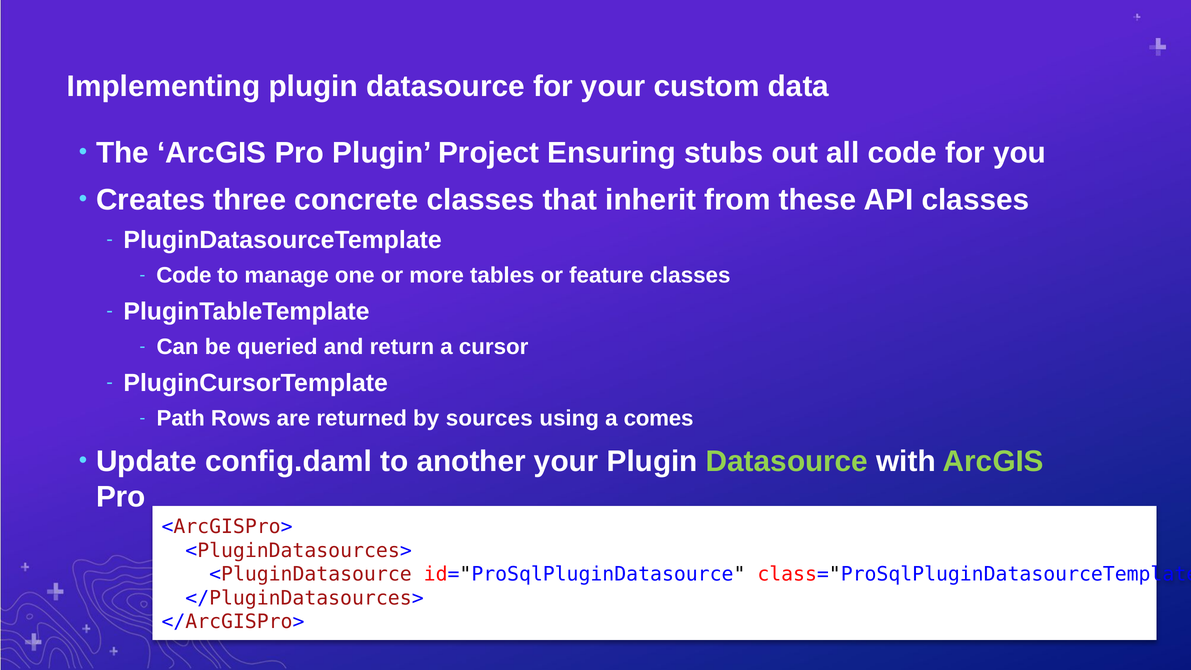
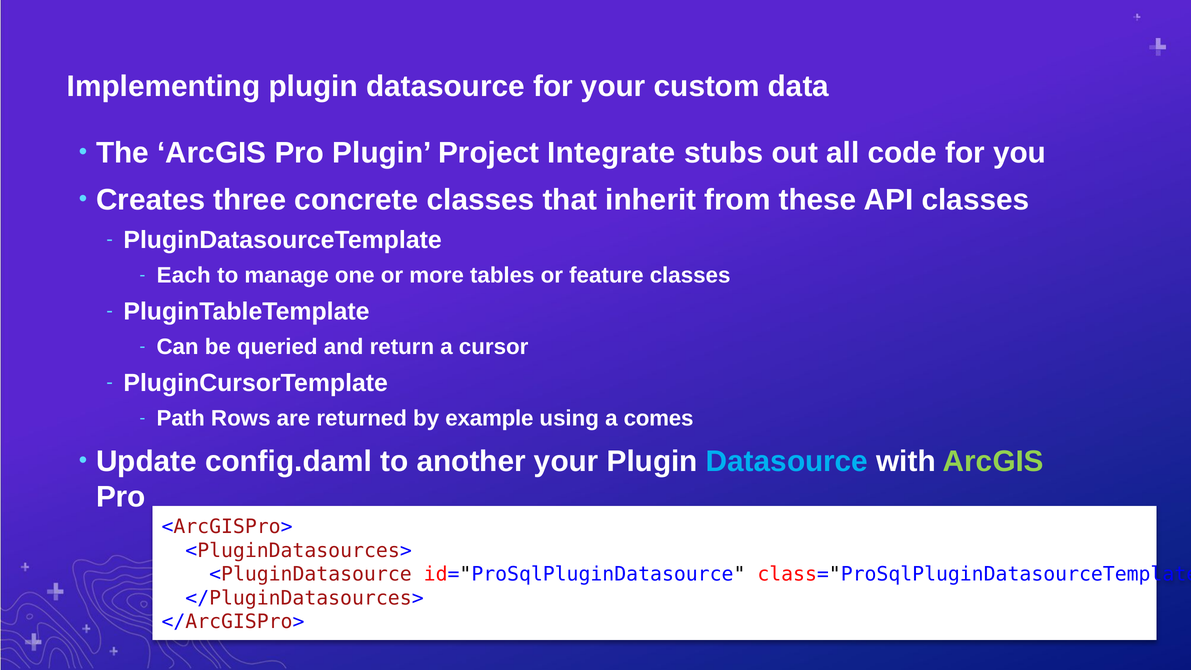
Ensuring: Ensuring -> Integrate (611, 153)
Code: Code -> Each (184, 275)
sources: sources -> example (489, 418)
Datasource colour: light green -> light blue (787, 461)
